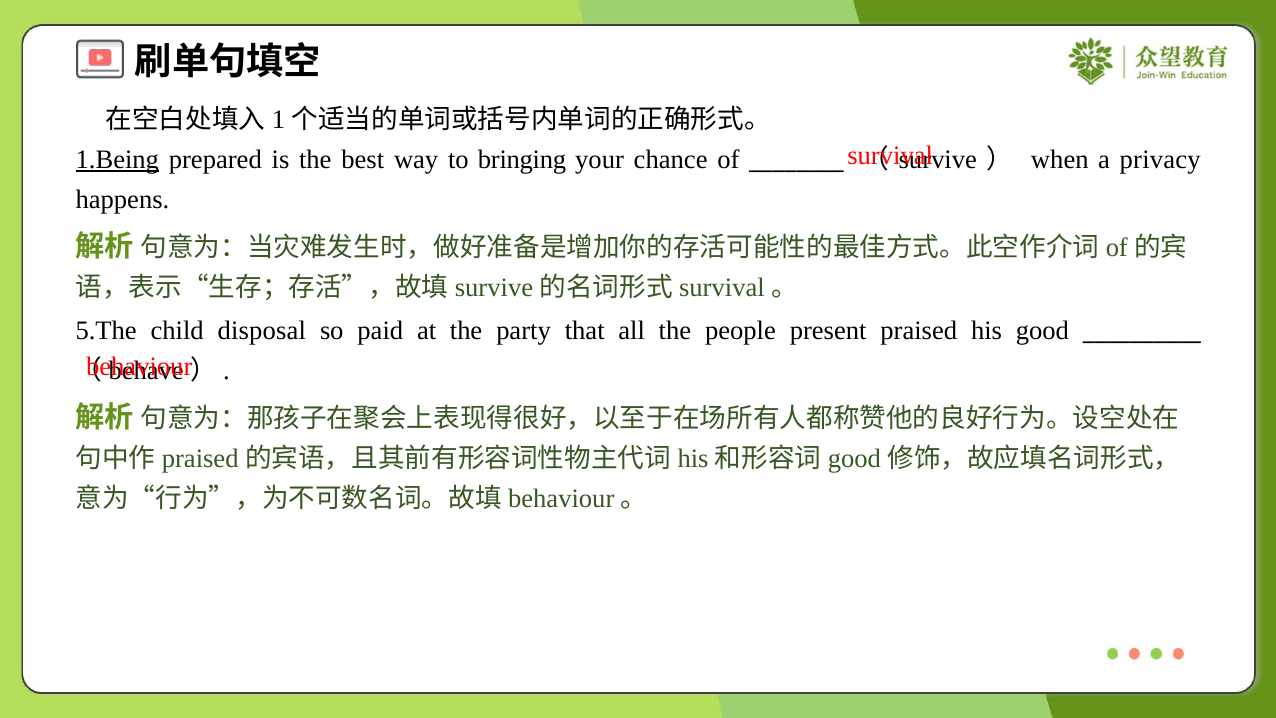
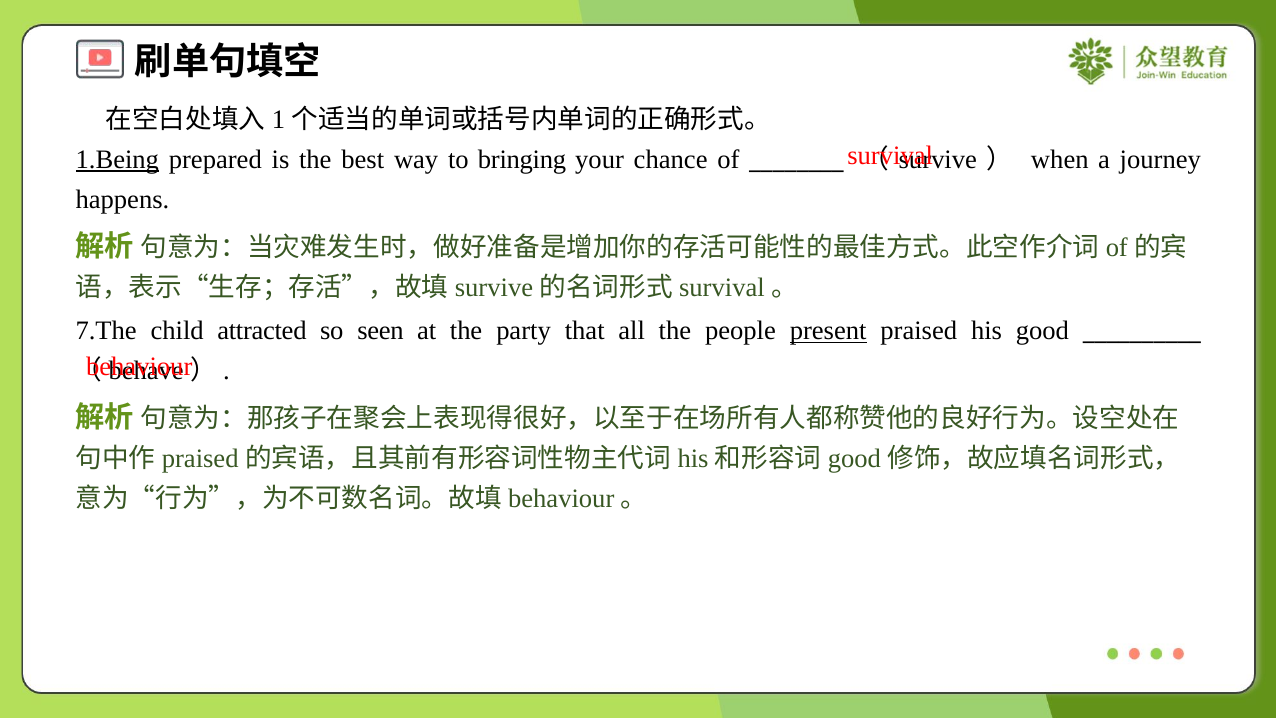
privacy: privacy -> journey (1160, 159)
5.The: 5.The -> 7.The (106, 331)
disposal: disposal -> attracted (262, 331)
paid: paid -> seen (380, 331)
present underline: none -> present (828, 331)
